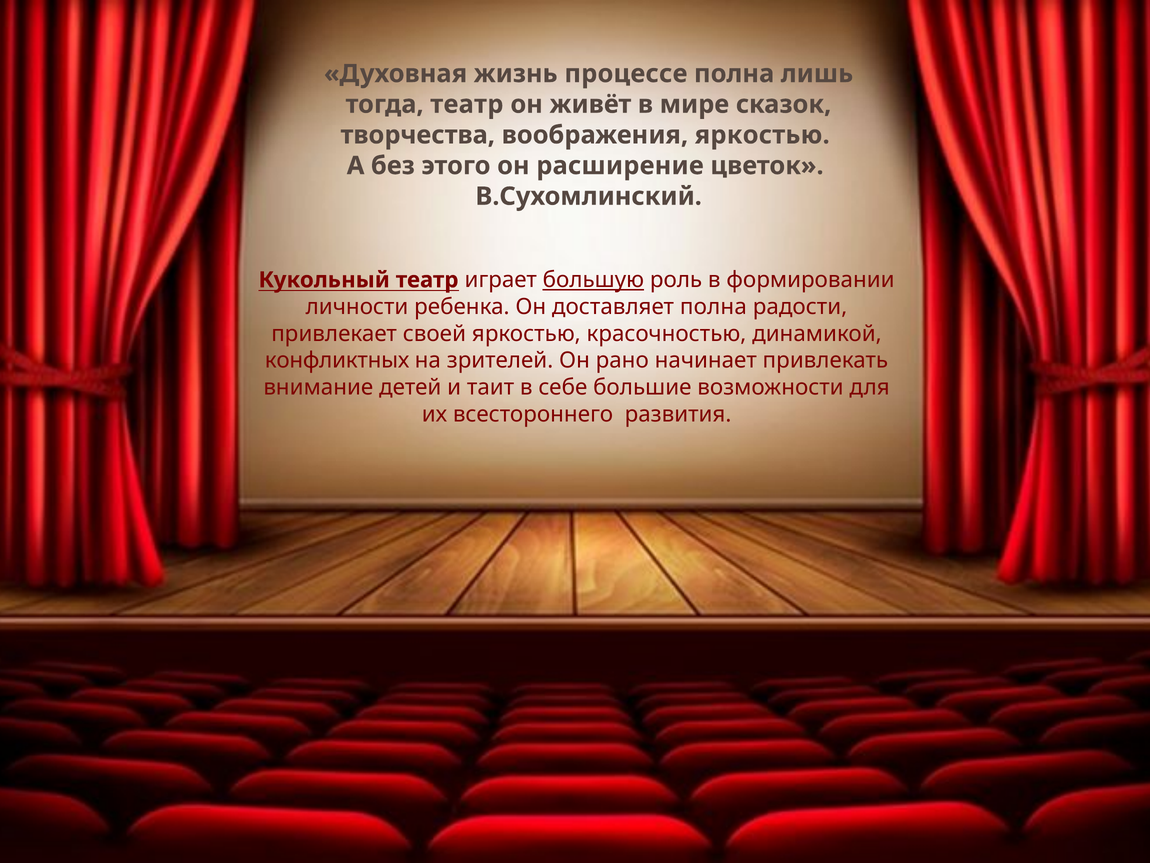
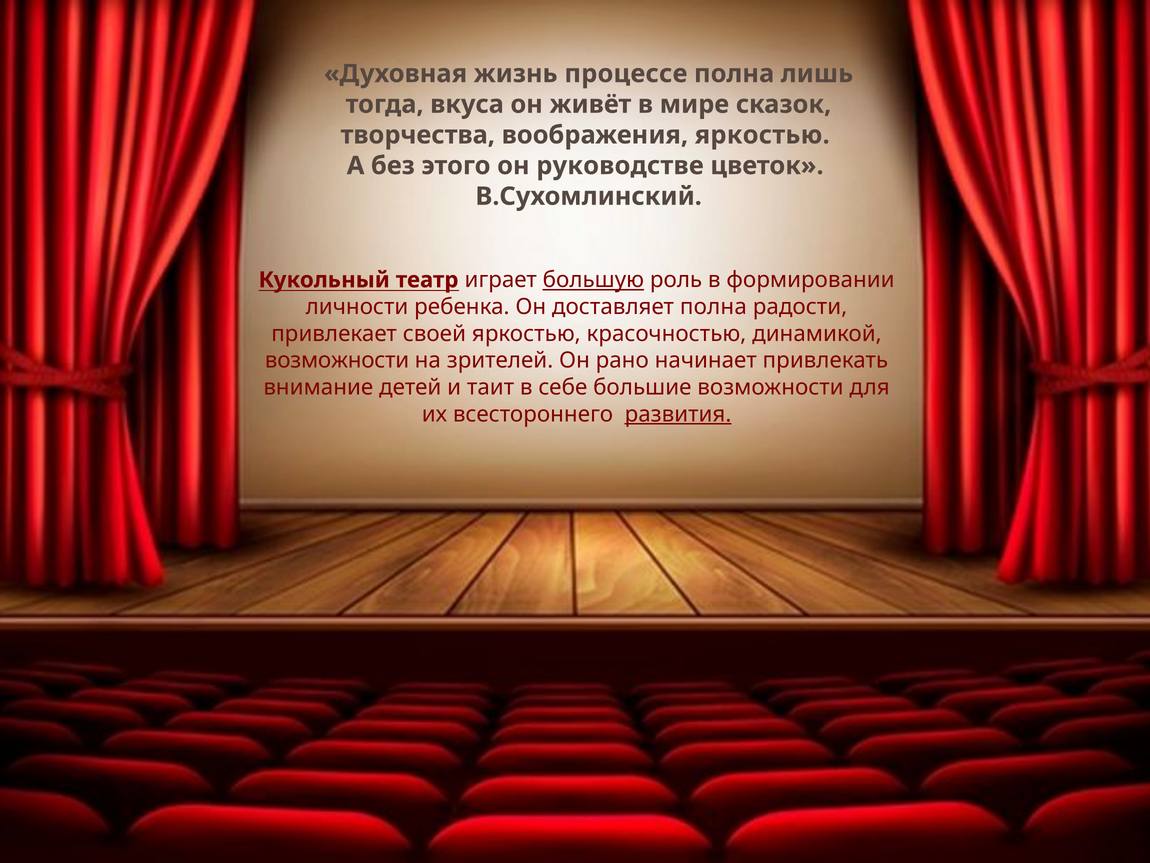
тогда театр: театр -> вкуса (467, 104)
расширение: расширение -> руководстве (620, 166)
конфликтных: конфликтных -> возможности (337, 360)
развития underline: none -> present (678, 414)
